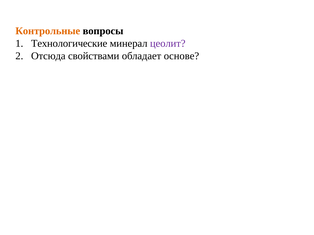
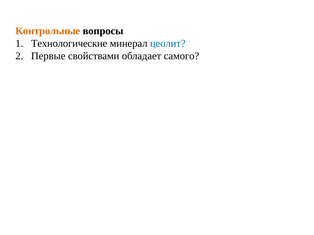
цеолит colour: purple -> blue (168, 43)
Отсюда: Отсюда -> Первые (48, 56)
основе: основе -> самого (182, 56)
